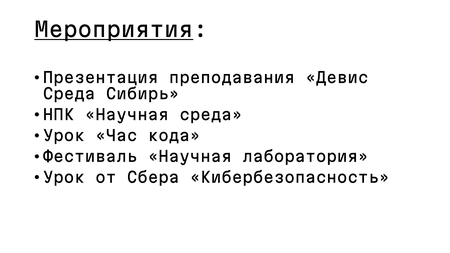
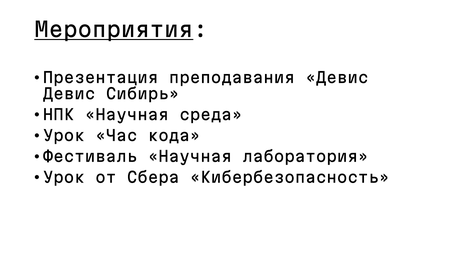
Среда: Среда -> Девис (69, 94)
